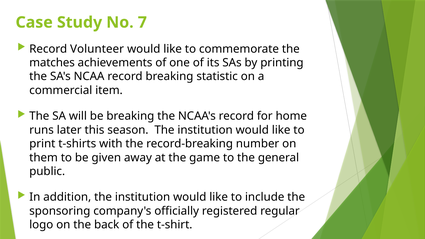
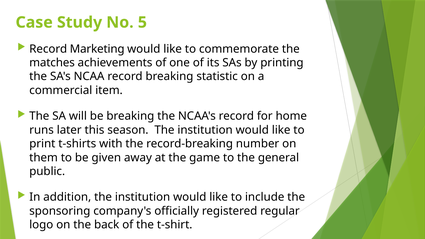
7: 7 -> 5 (142, 22)
Volunteer: Volunteer -> Marketing (97, 49)
